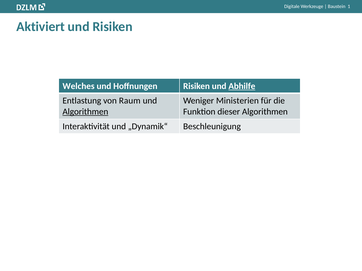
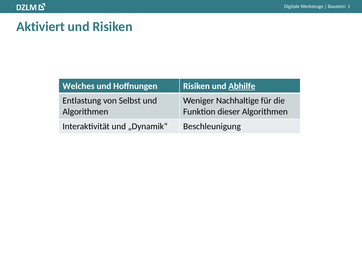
Raum: Raum -> Selbst (130, 101)
Ministerien: Ministerien -> Nachhaltige (237, 101)
Algorithmen underline: present -> none (85, 112)
